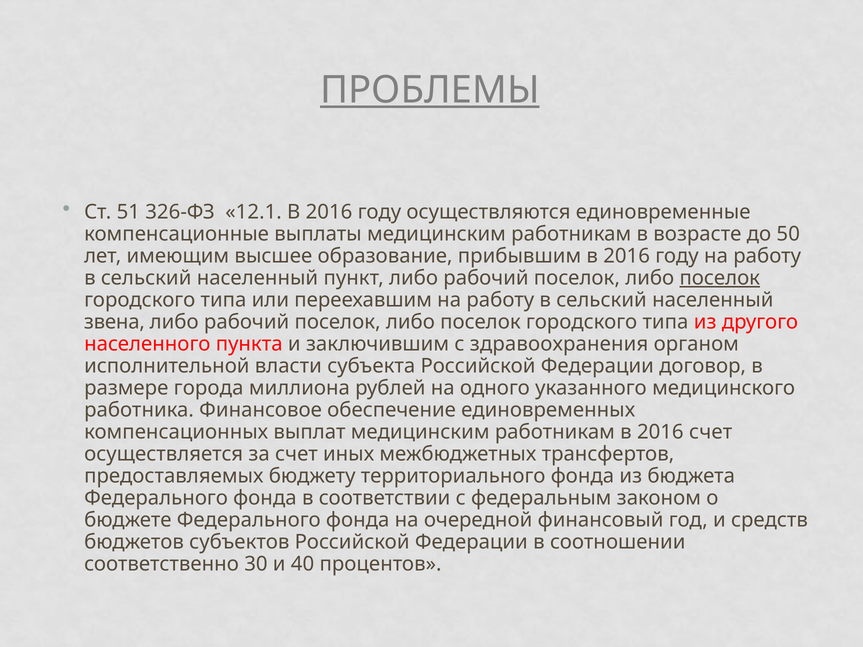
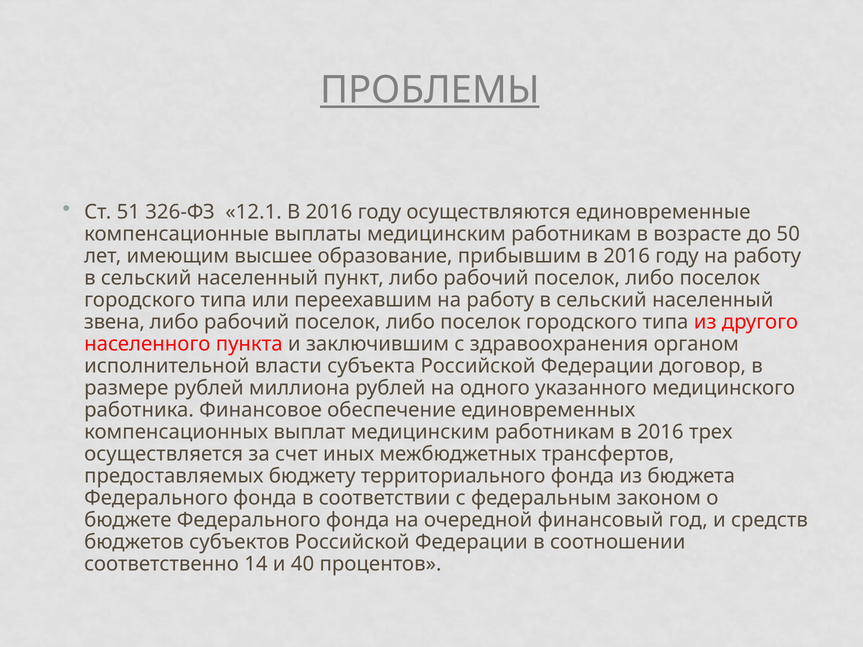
поселок underline: present -> none (720, 278)
размере города: города -> рублей (209, 388)
2016 счет: счет -> трех (711, 432)
30: 30 -> 14 (256, 564)
